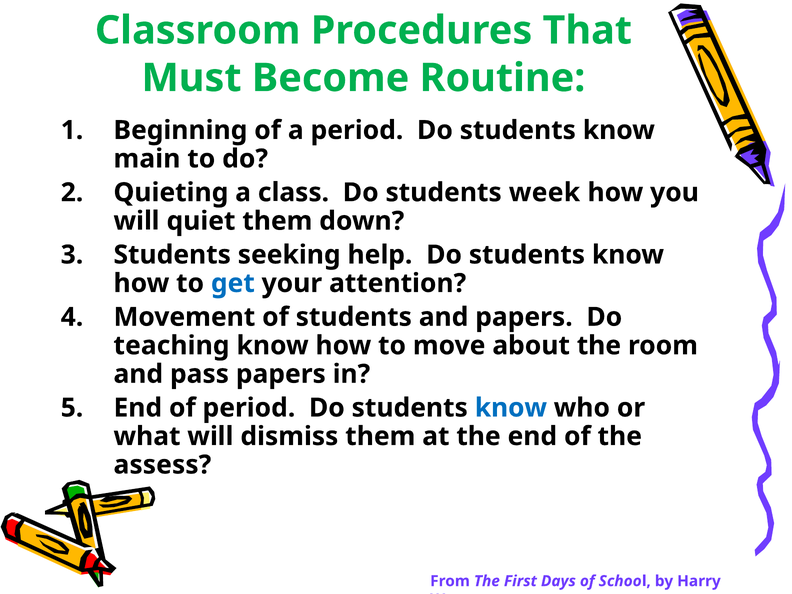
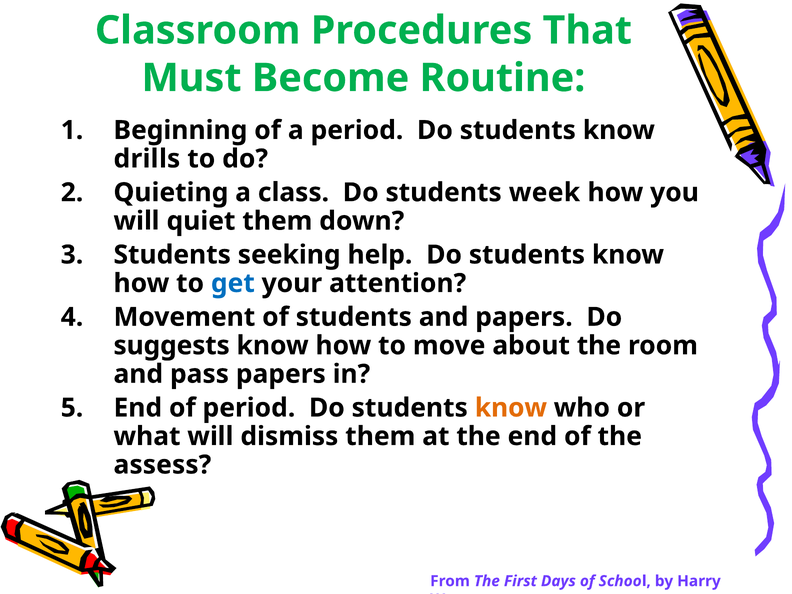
main: main -> drills (147, 159)
teaching: teaching -> suggests (172, 346)
know colour: blue -> orange (511, 408)
